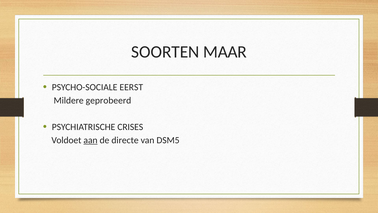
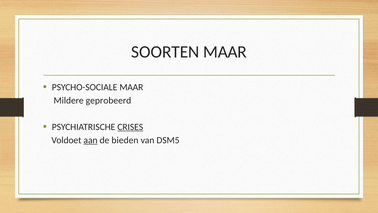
PSYCHO-SOCIALE EERST: EERST -> MAAR (131, 87)
CRISES underline: none -> present (130, 127)
directe: directe -> bieden (125, 140)
